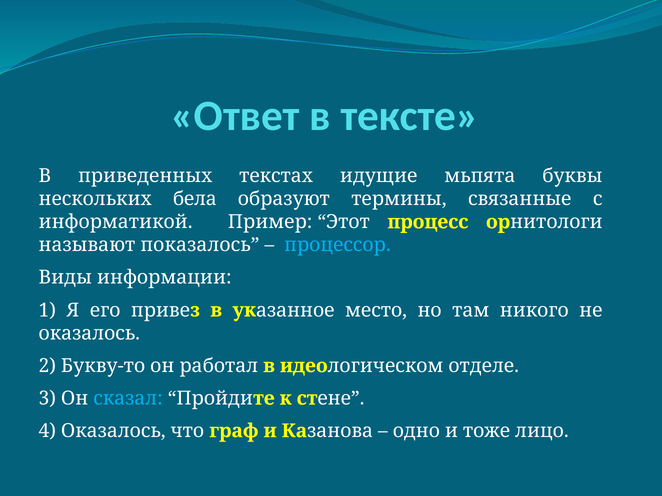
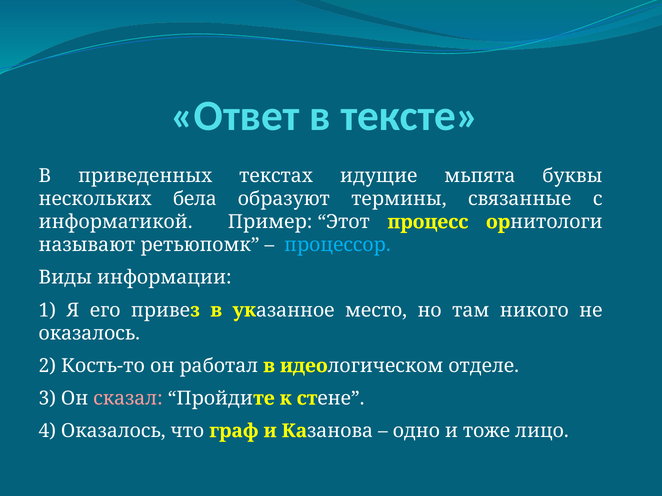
показалось: показалось -> ретьюпомк (200, 245)
Букву-то: Букву-то -> Кость-то (103, 366)
сказал colour: light blue -> pink (128, 399)
